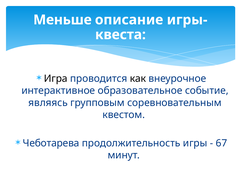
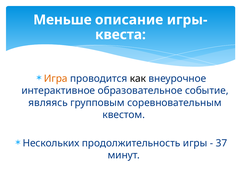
Игра colour: black -> orange (56, 78)
Чеботарева: Чеботарева -> Нескольких (51, 143)
67: 67 -> 37 (221, 143)
